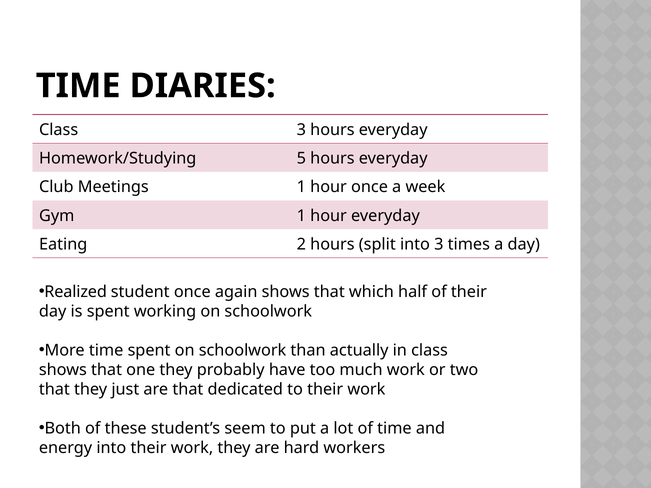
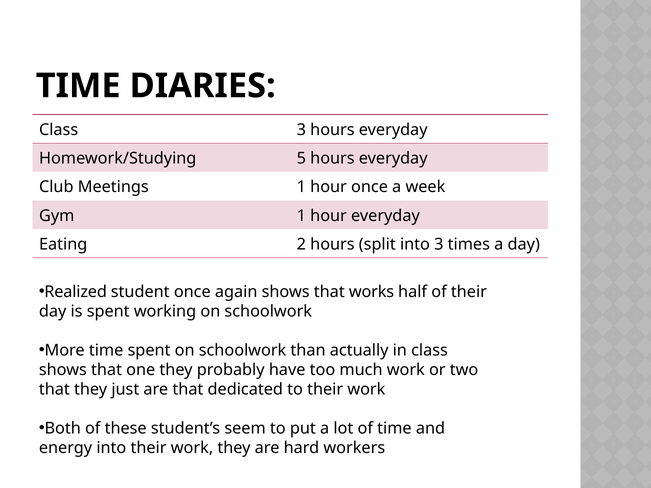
which: which -> works (371, 292)
